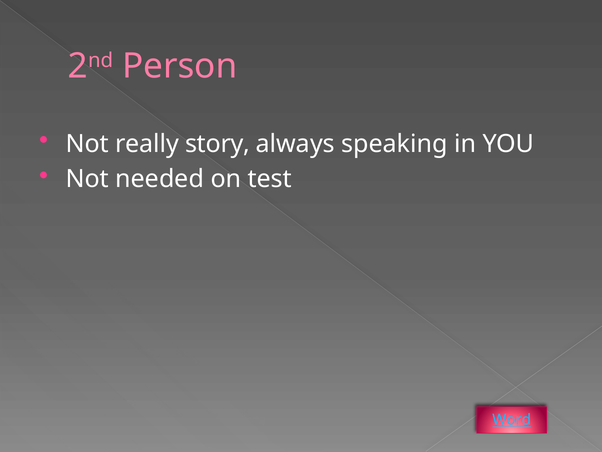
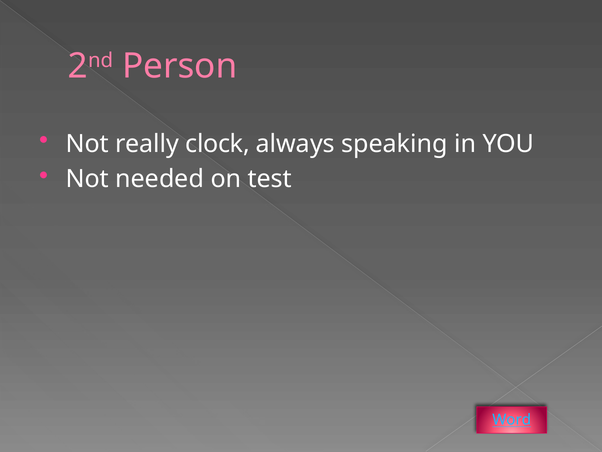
story: story -> clock (218, 144)
